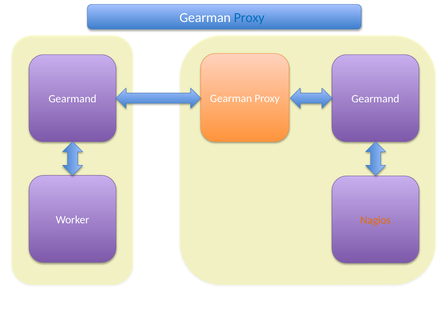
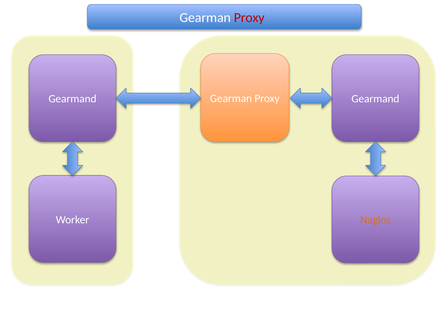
Proxy colour: blue -> red (249, 18)
